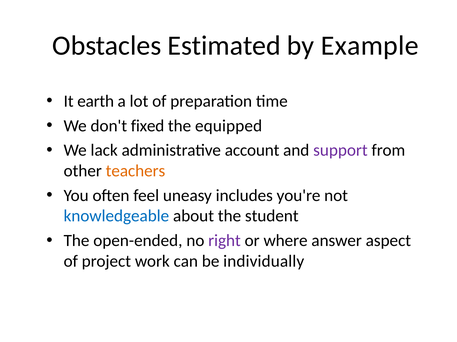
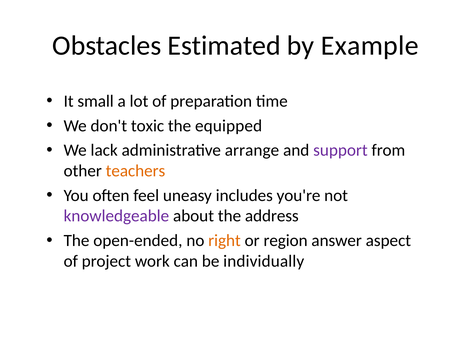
earth: earth -> small (96, 101)
fixed: fixed -> toxic (148, 126)
account: account -> arrange (252, 151)
knowledgeable colour: blue -> purple (116, 216)
student: student -> address (272, 216)
right colour: purple -> orange (224, 241)
where: where -> region (286, 241)
